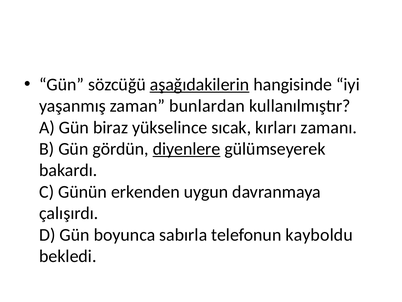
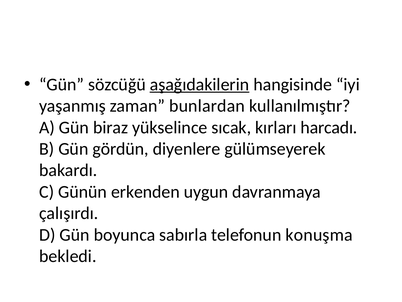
zamanı: zamanı -> harcadı (329, 127)
diyenlere underline: present -> none (187, 149)
kayboldu: kayboldu -> konuşma (319, 234)
